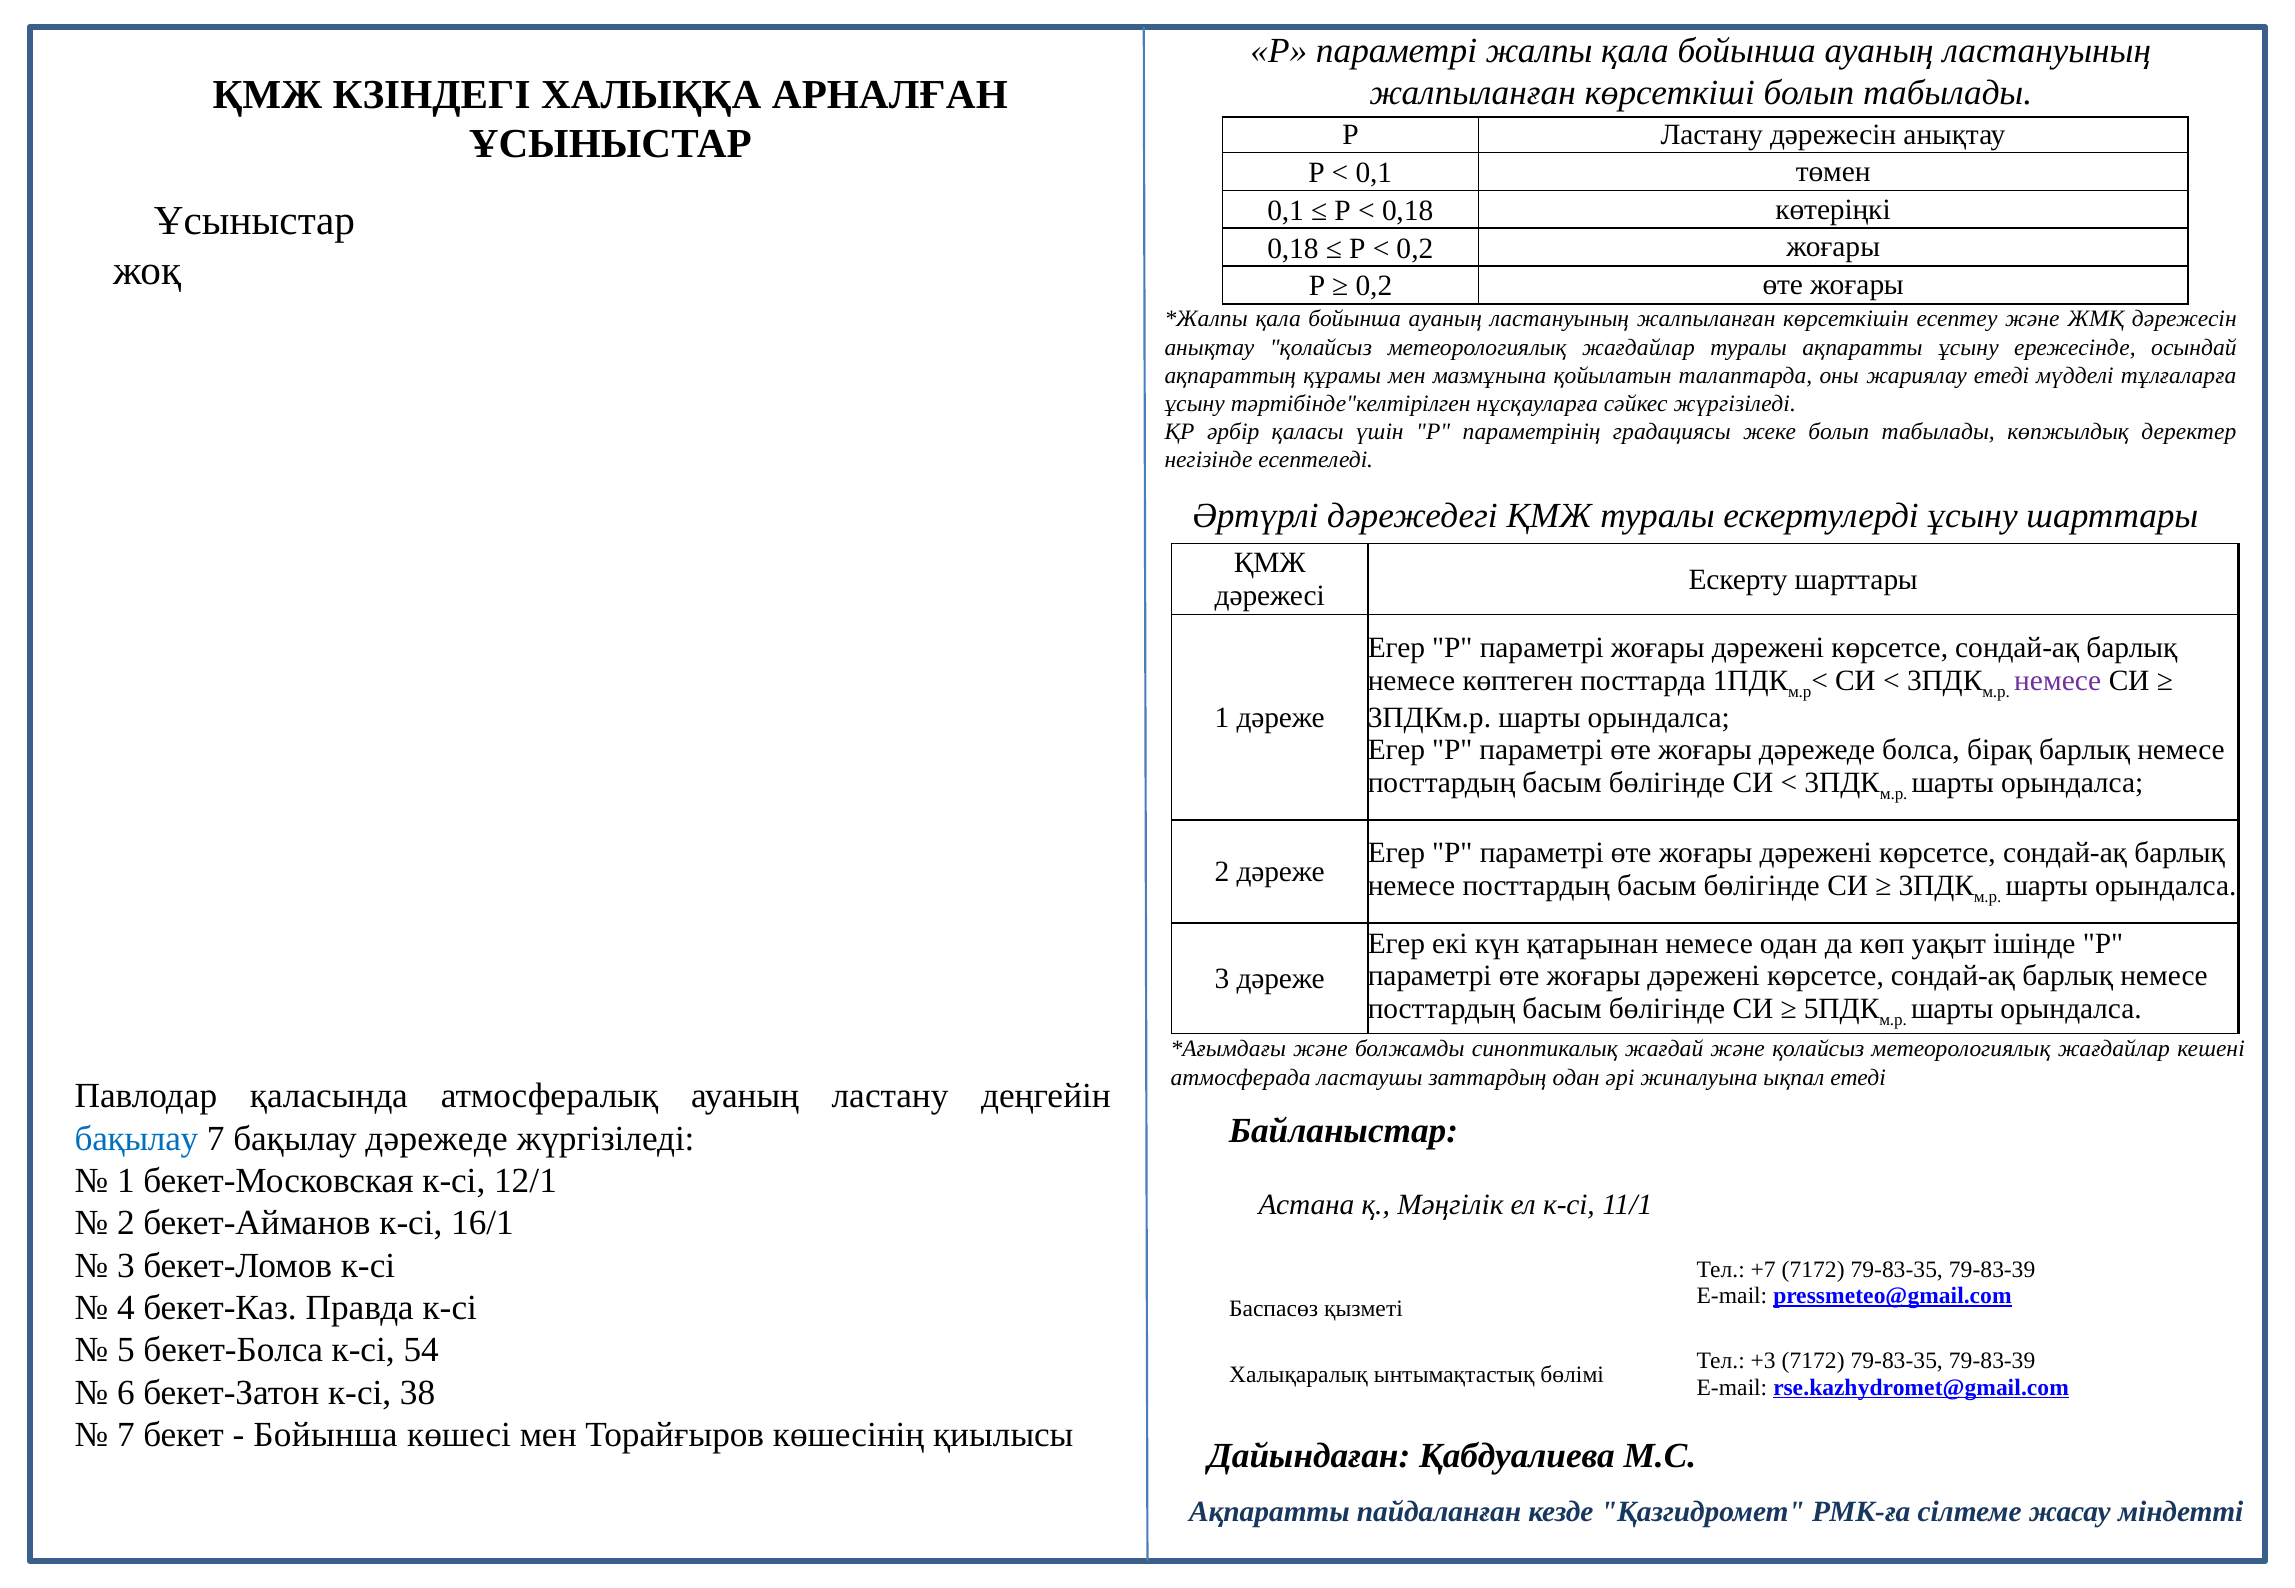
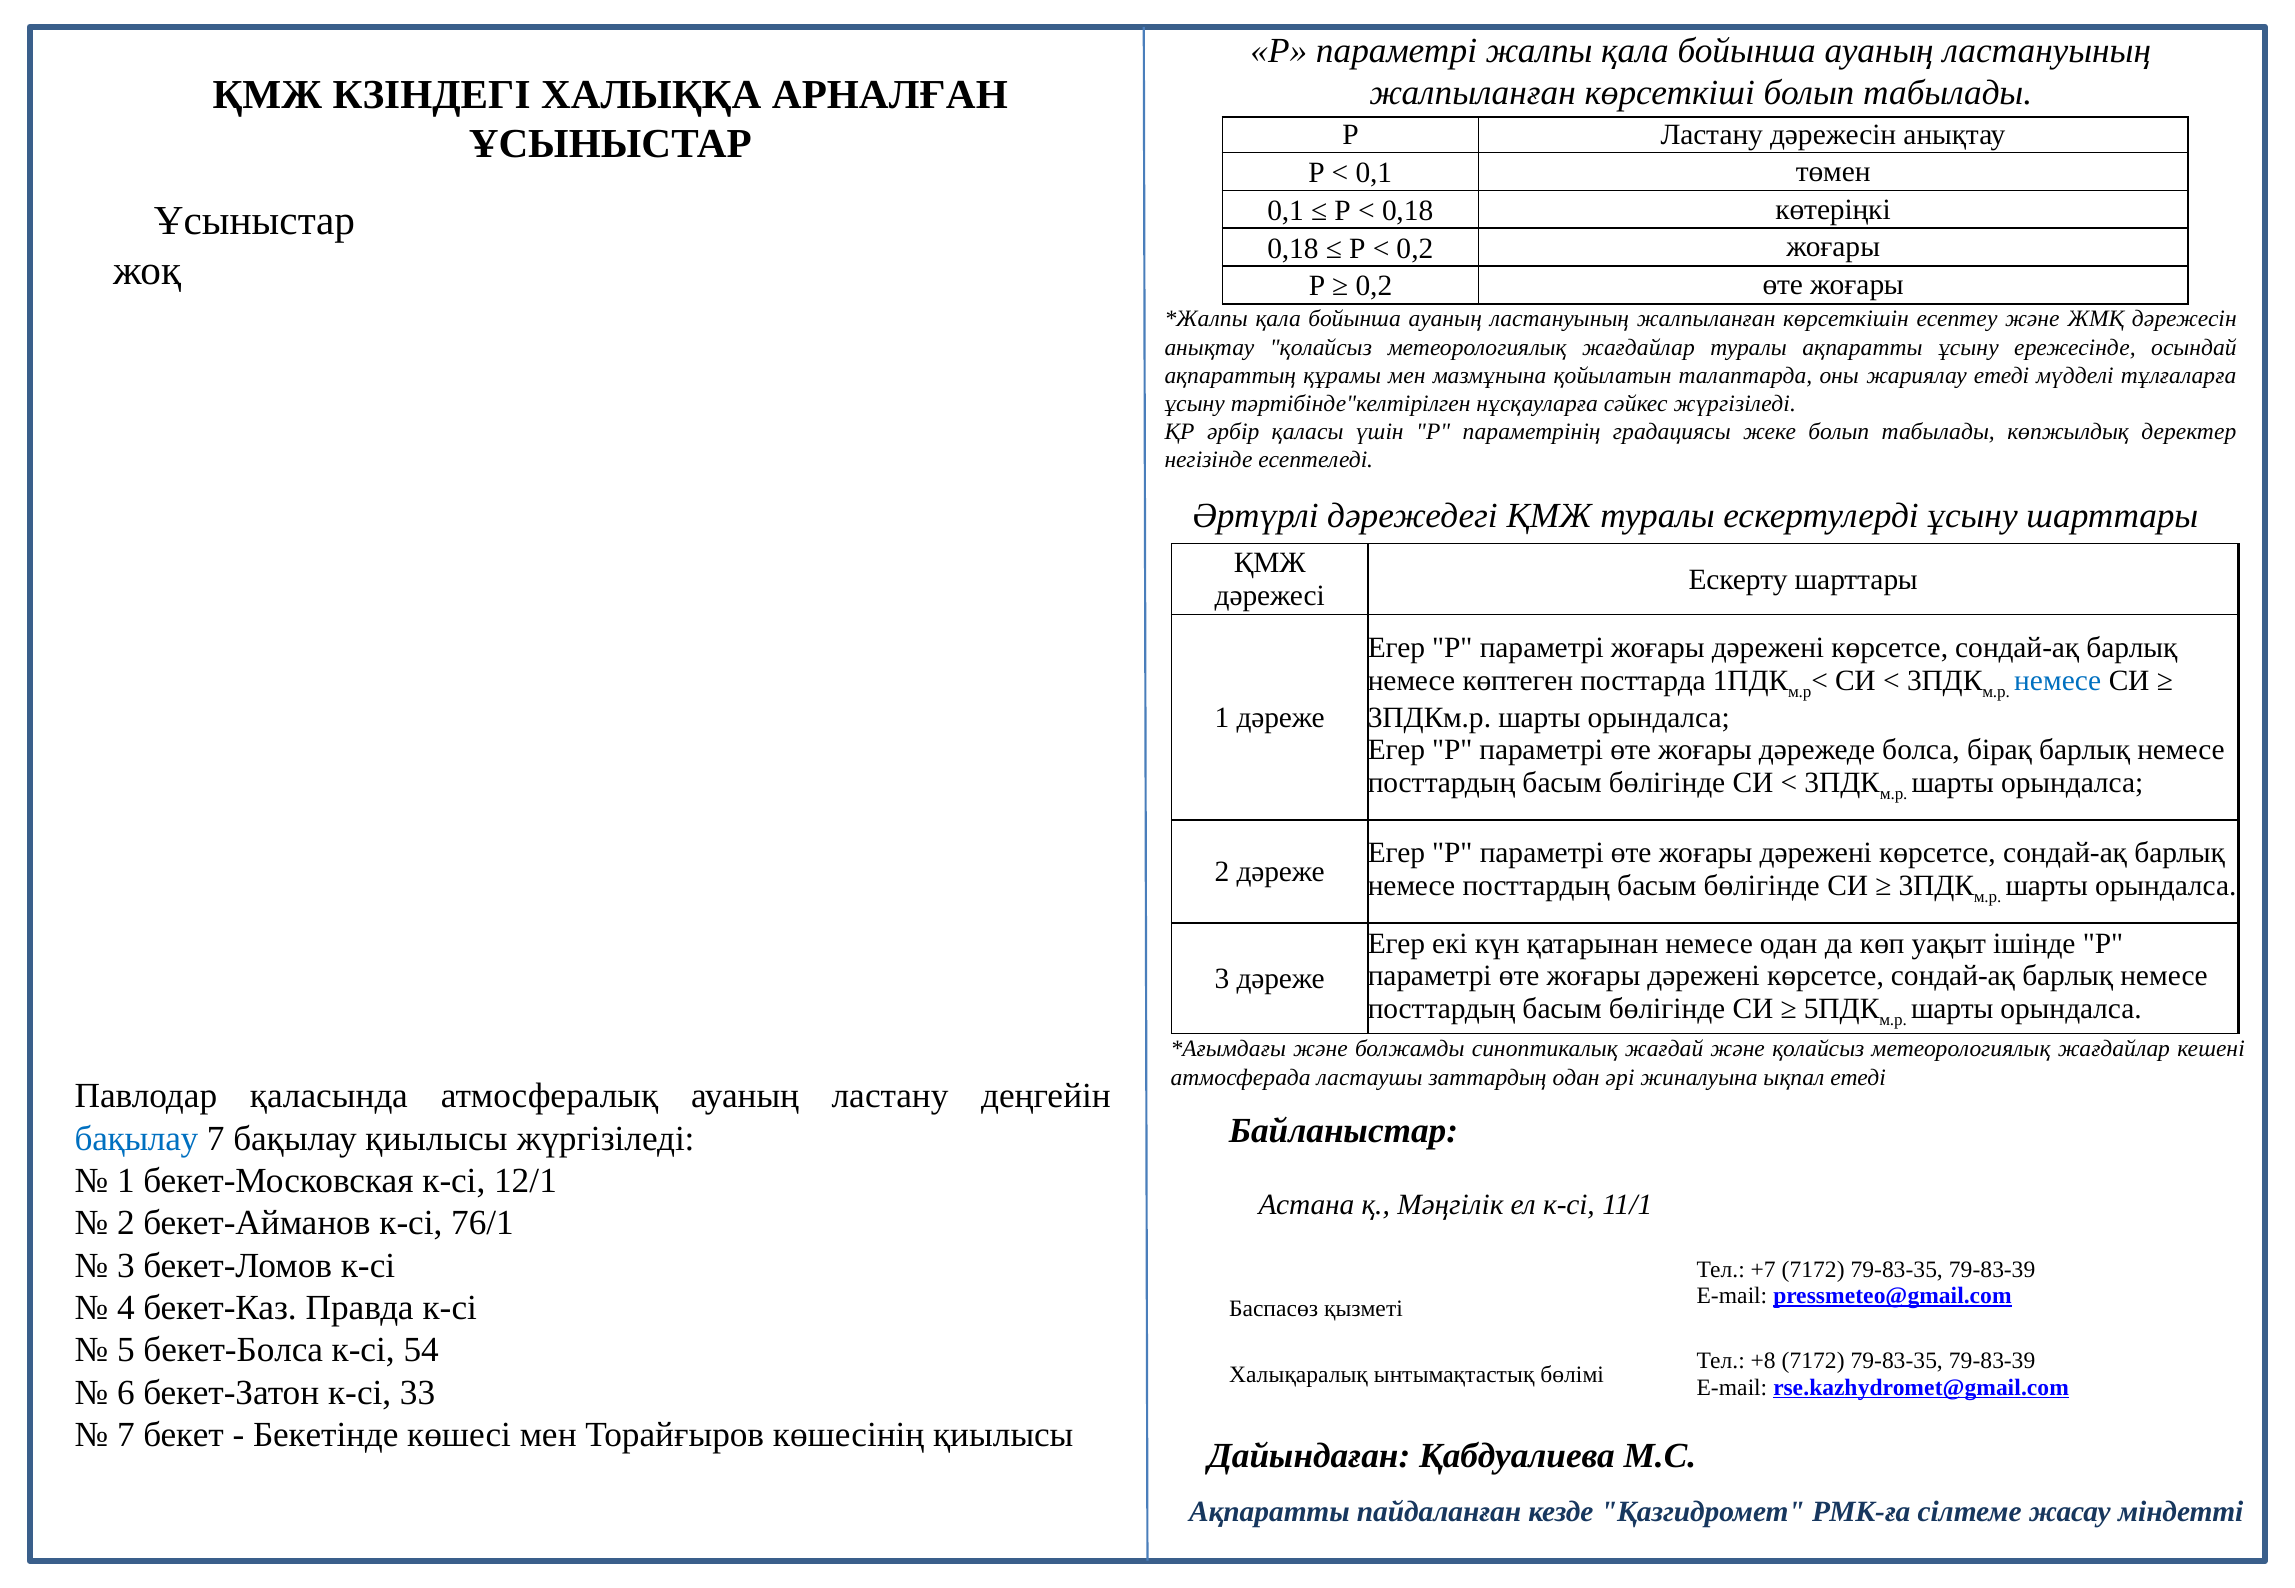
немесе colour: purple -> blue (2058, 681)
бақылау дәрежеде: дәрежеде -> қиылысы (437, 1139)
16/1: 16/1 -> 76/1 (483, 1224)
+3: +3 -> +8 (1763, 1362)
38: 38 -> 33 (418, 1393)
Бойынша: Бойынша -> Бекетінде (326, 1436)
